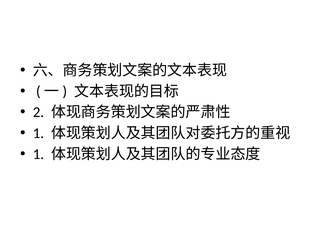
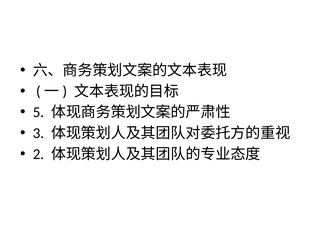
2: 2 -> 5 (38, 112)
1: 1 -> 3 (38, 133)
1: 1 -> 2 (38, 154)
